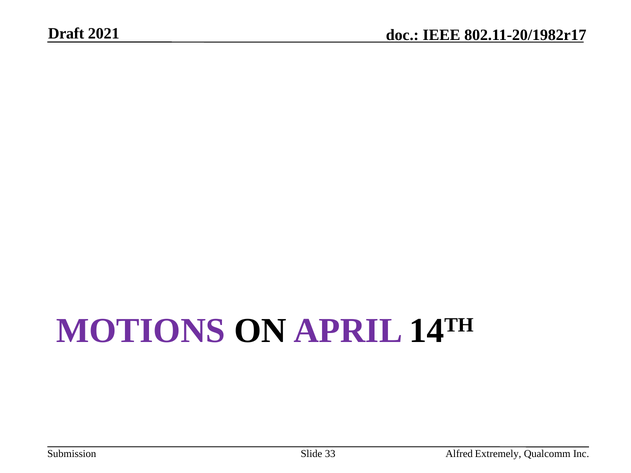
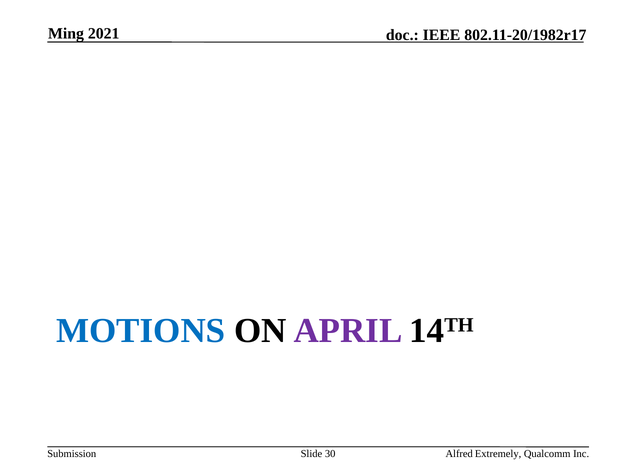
Draft: Draft -> Ming (66, 33)
MOTIONS colour: purple -> blue (141, 331)
33: 33 -> 30 (330, 454)
